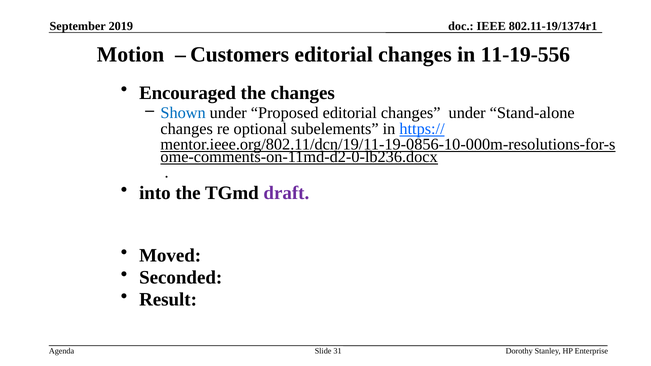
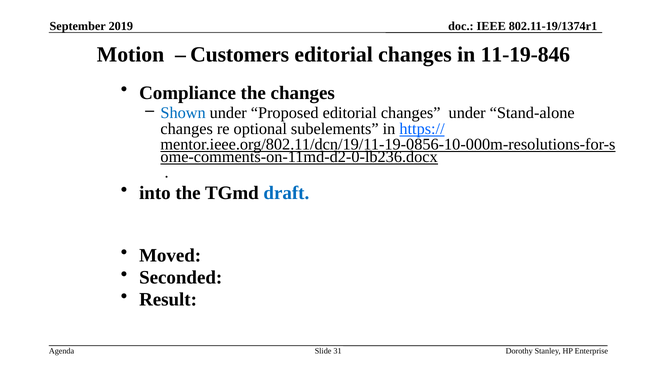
11-19-556: 11-19-556 -> 11-19-846 (525, 54)
Encouraged: Encouraged -> Compliance (188, 93)
draft colour: purple -> blue (286, 193)
